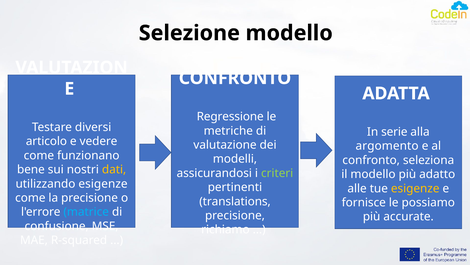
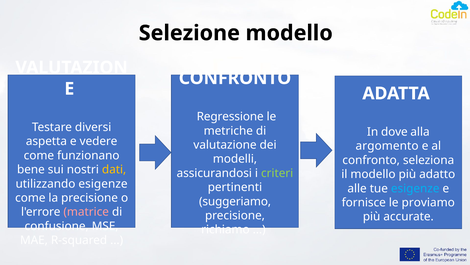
serie: serie -> dove (394, 132)
articolo: articolo -> aspetta (46, 141)
esigenze colour: yellow -> light blue (415, 188)
translations: translations -> suggeriamo (235, 201)
possiamo: possiamo -> proviamo (428, 202)
matrice colour: light blue -> pink (86, 212)
